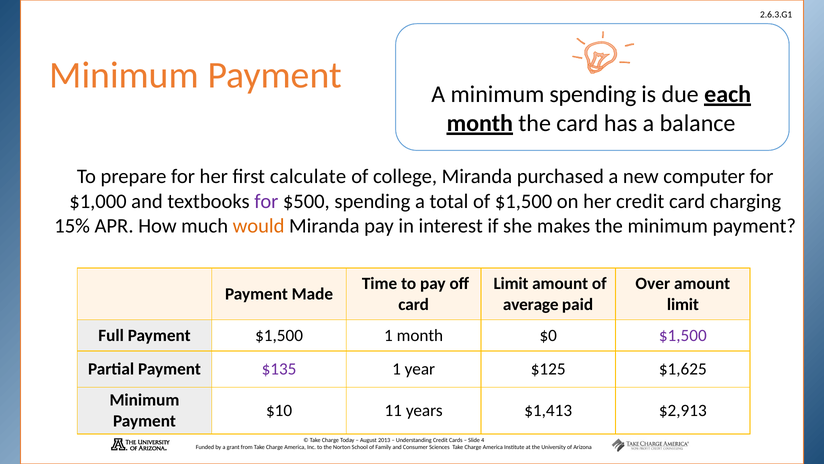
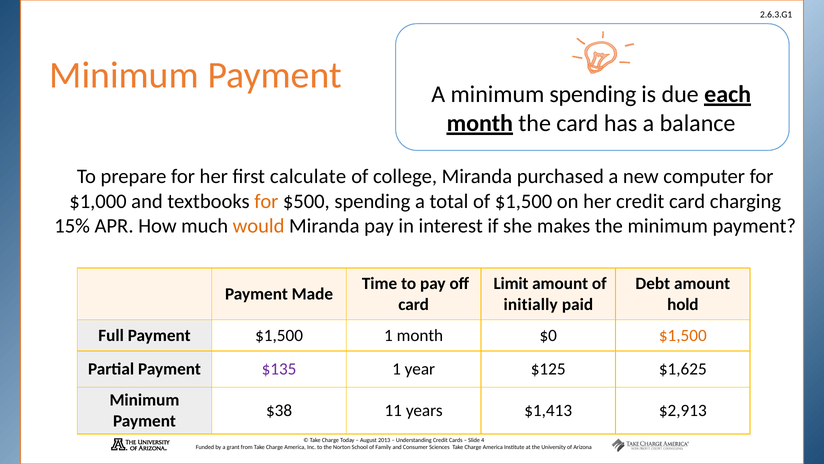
for colour: purple -> orange (266, 201)
Over: Over -> Debt (653, 283)
average: average -> initially (531, 304)
limit: limit -> hold (683, 304)
$1,500 colour: purple -> orange (683, 335)
$10: $10 -> $38 (279, 410)
